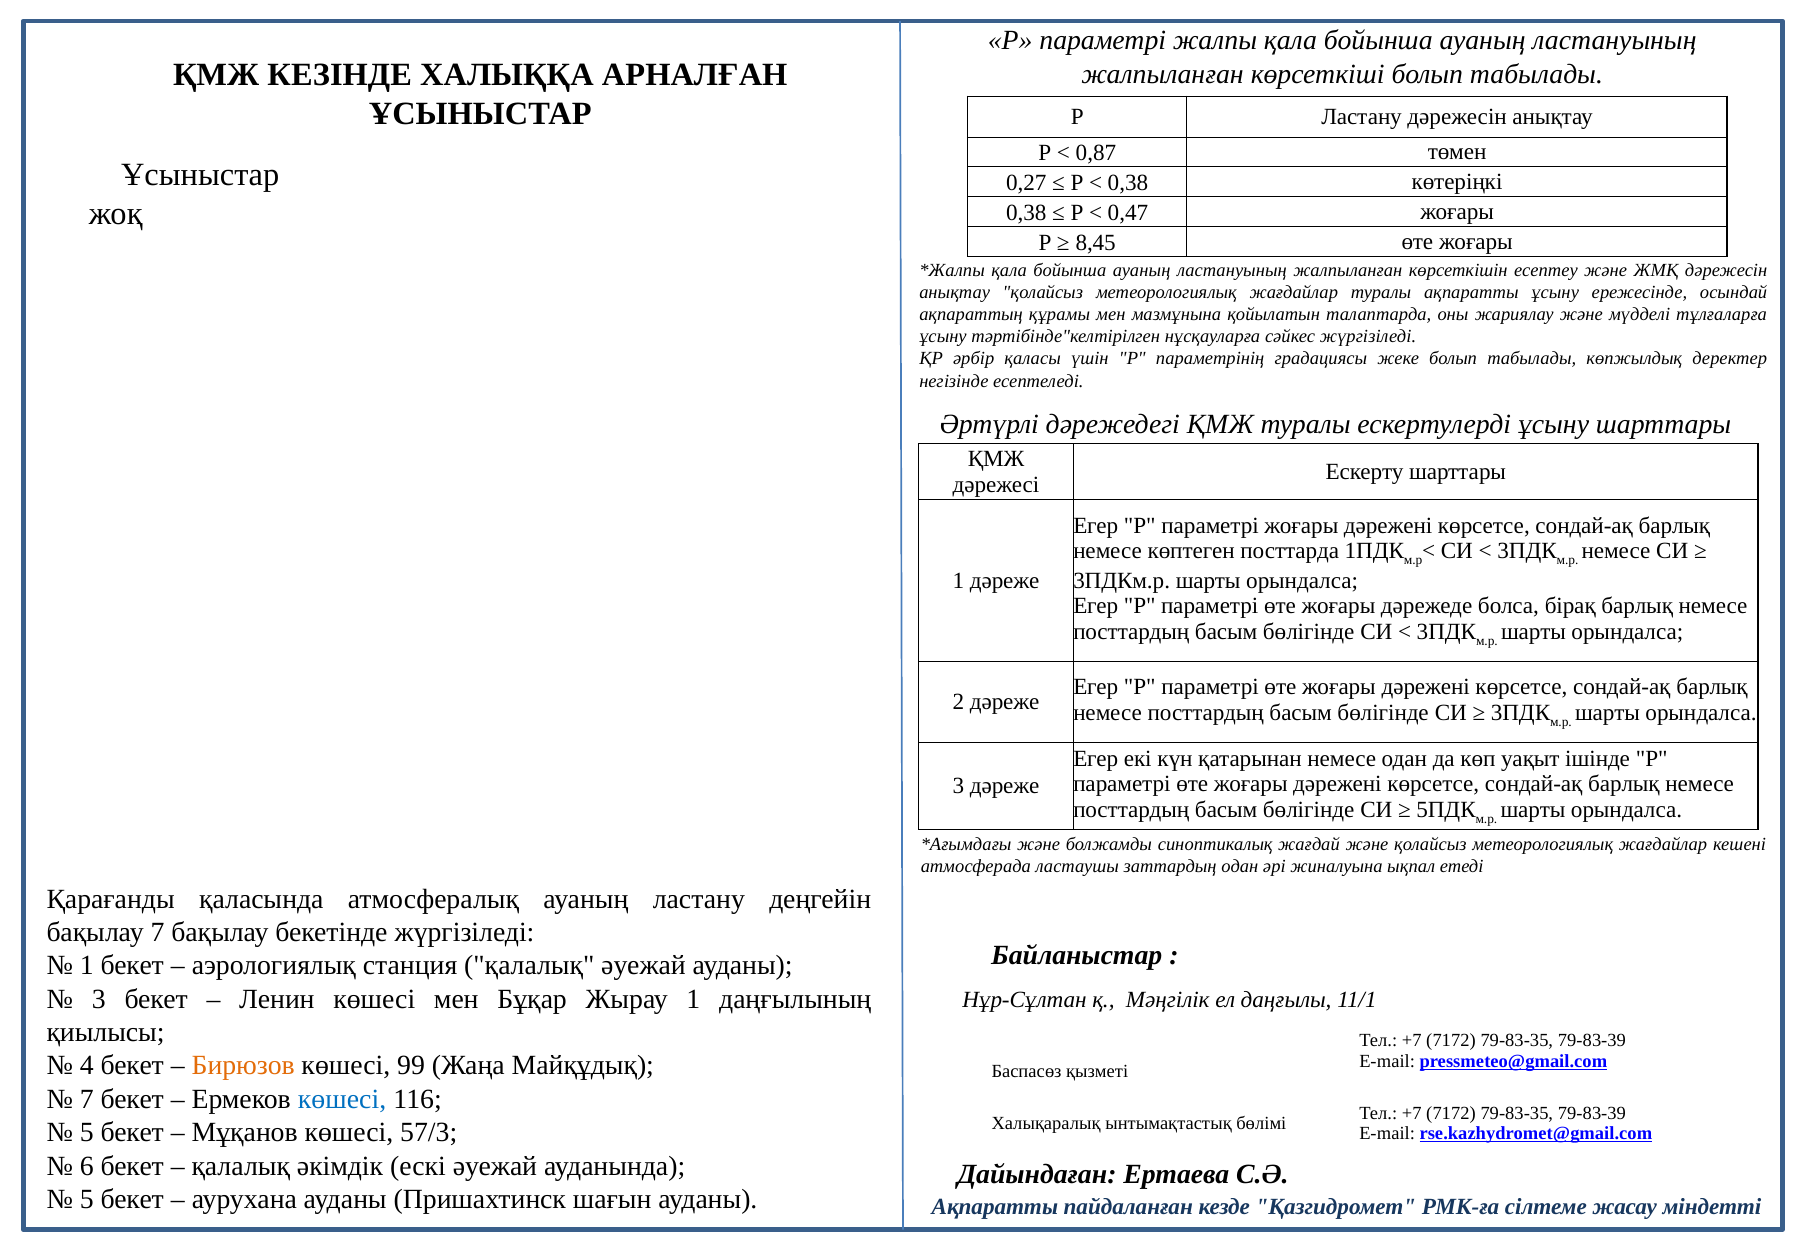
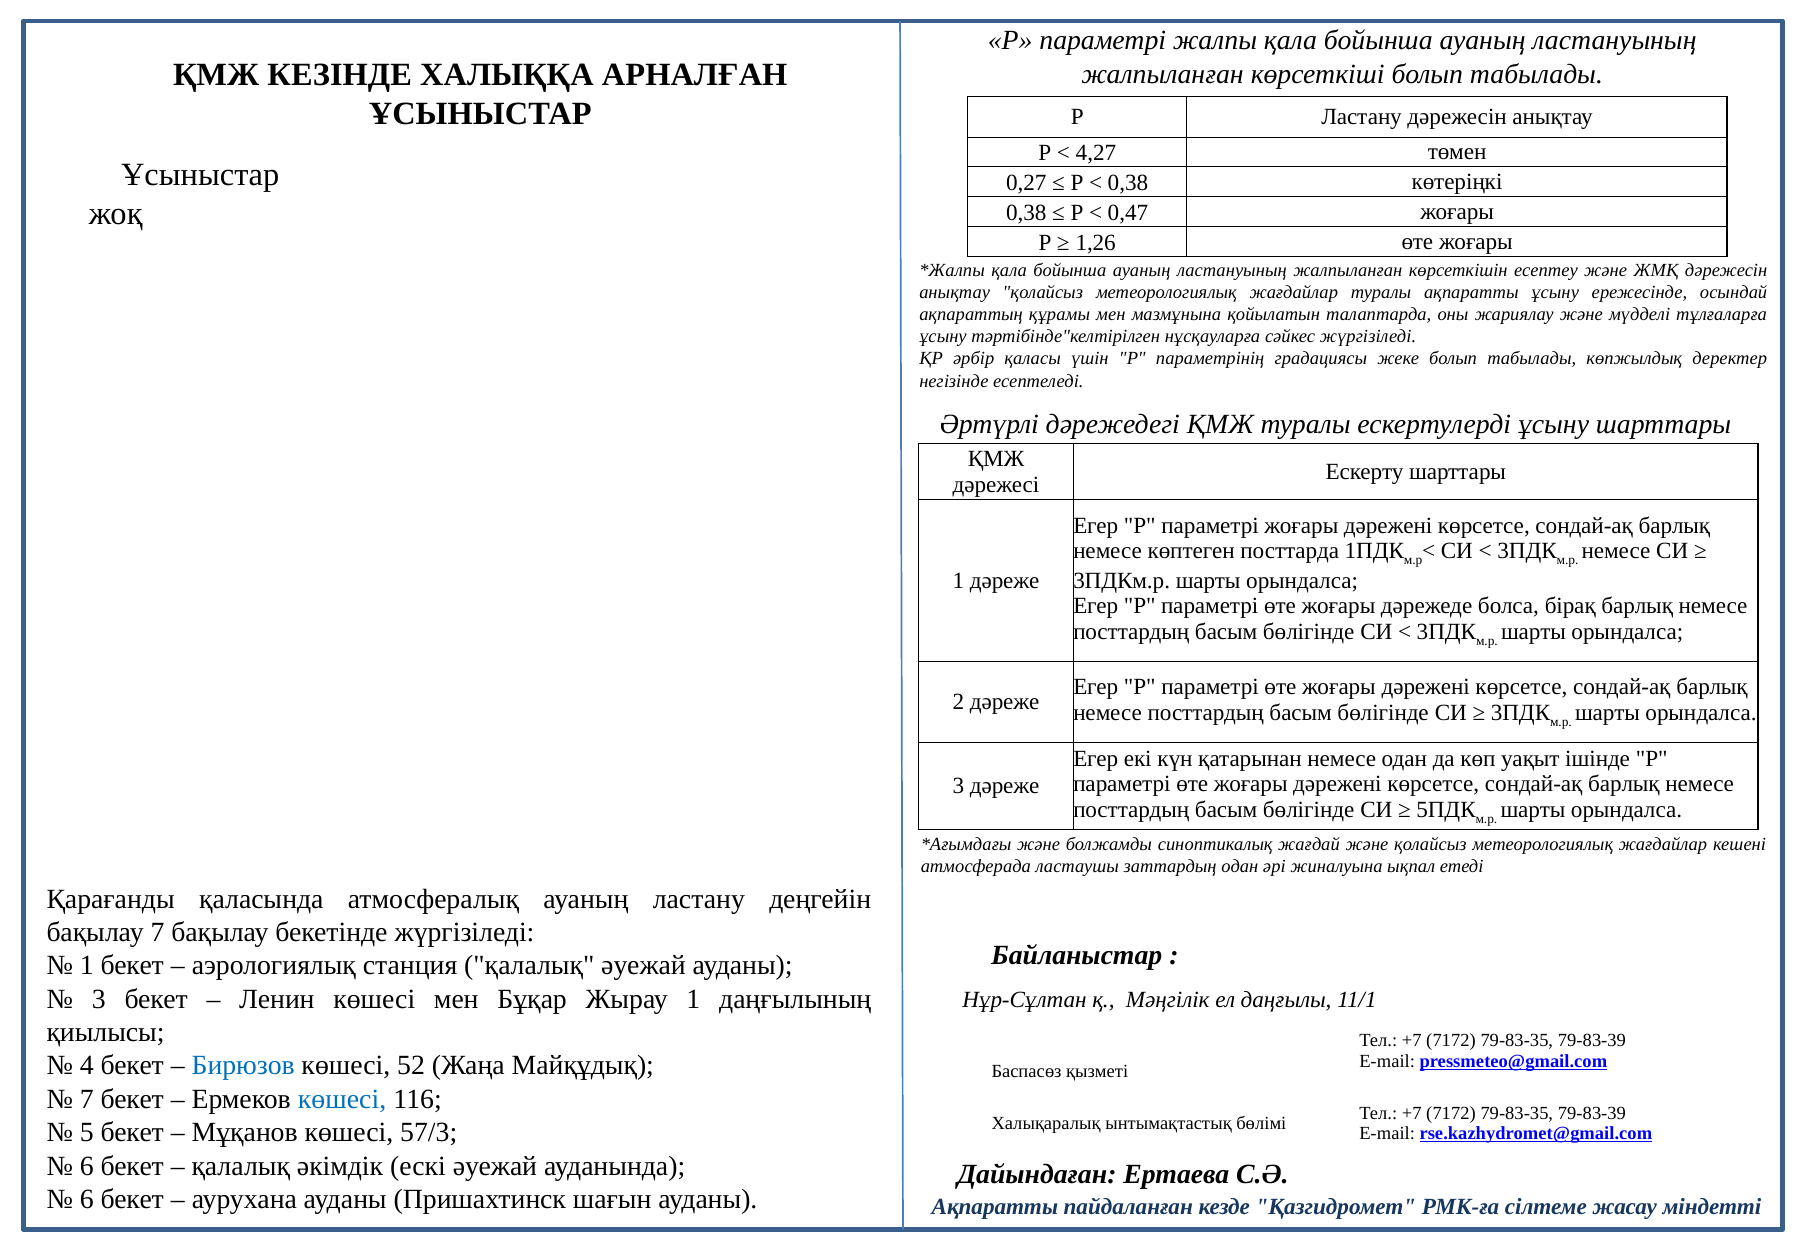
0,87: 0,87 -> 4,27 (1096, 153)
8,45: 8,45 -> 1,26 (1096, 242)
Бирюзов colour: orange -> blue (243, 1065)
99: 99 -> 52 (411, 1065)
5: 5 -> 6 (87, 1199)
